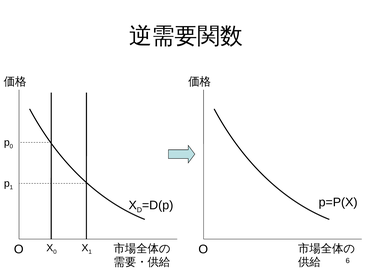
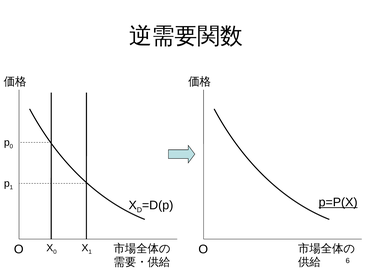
p=P(X underline: none -> present (338, 202)
